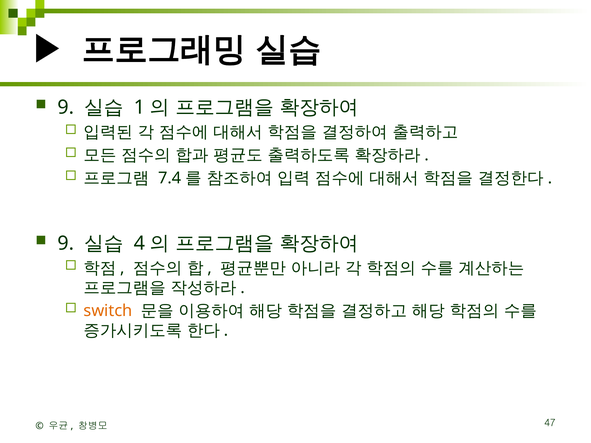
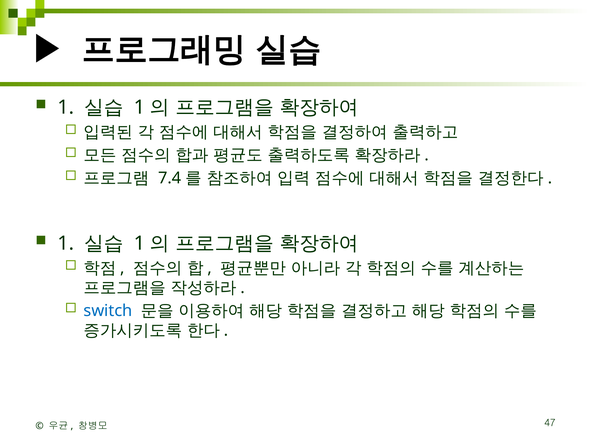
9: 9 -> 1 (66, 107)
9: 9 -> 1 (66, 243)
4: 4 -> 1 (140, 243)
switch colour: orange -> blue (108, 311)
